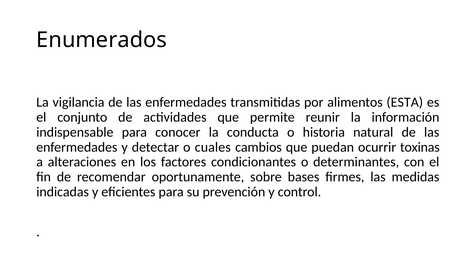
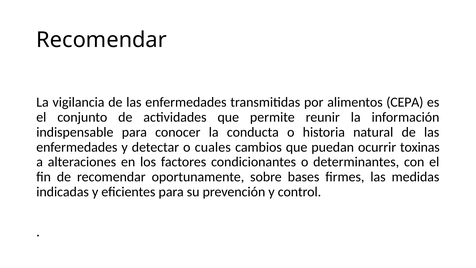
Enumerados: Enumerados -> Recomendar (102, 40)
ESTA: ESTA -> CEPA (405, 102)
